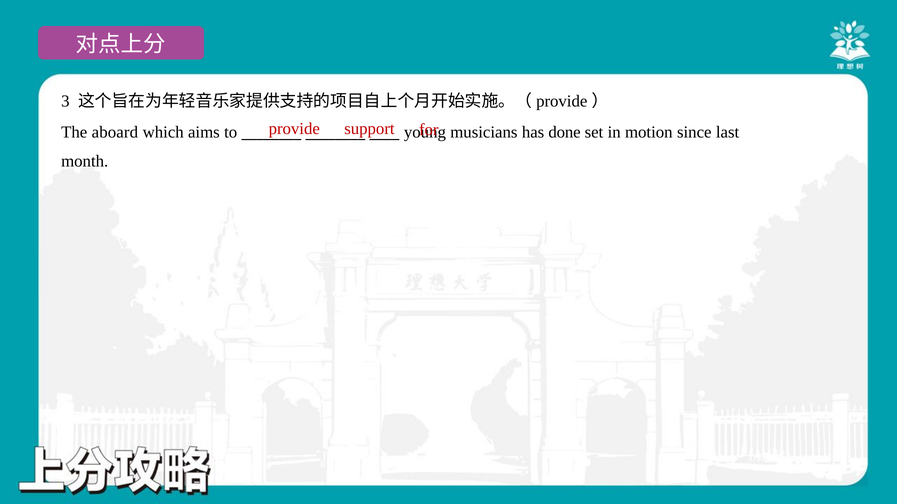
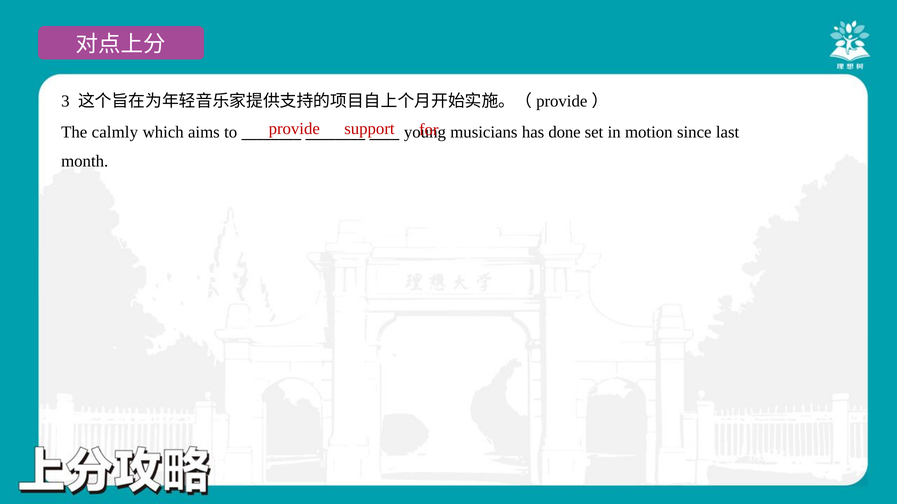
aboard: aboard -> calmly (115, 132)
